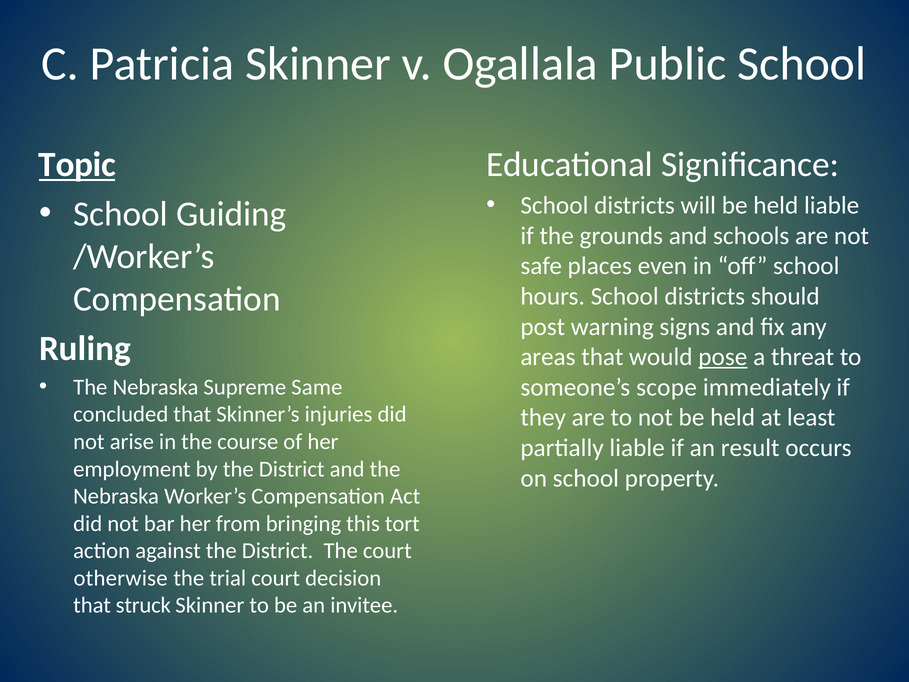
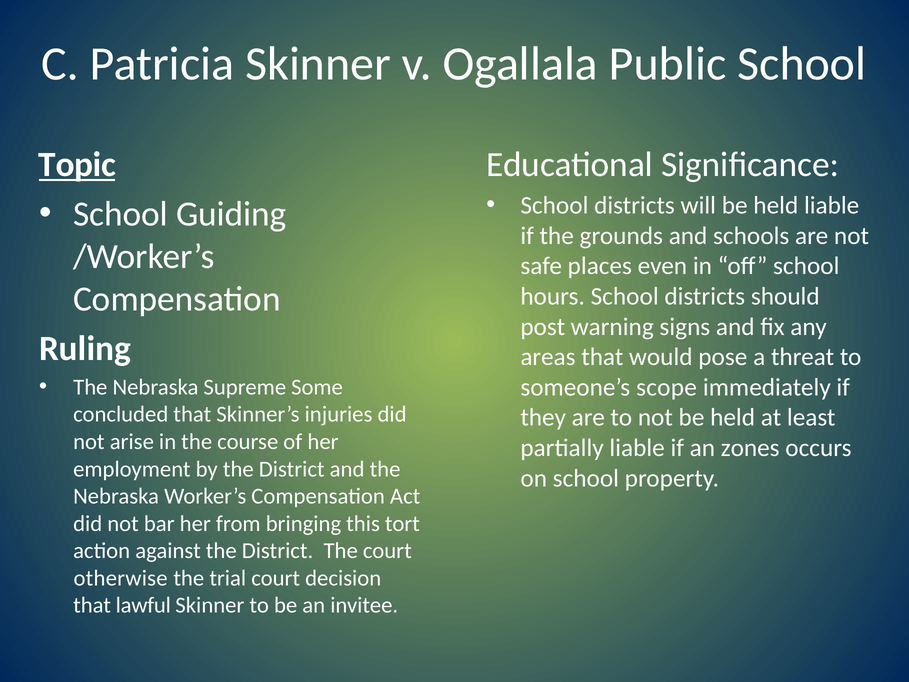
pose underline: present -> none (723, 357)
Same: Same -> Some (317, 387)
result: result -> zones (750, 448)
struck: struck -> lawful (143, 605)
